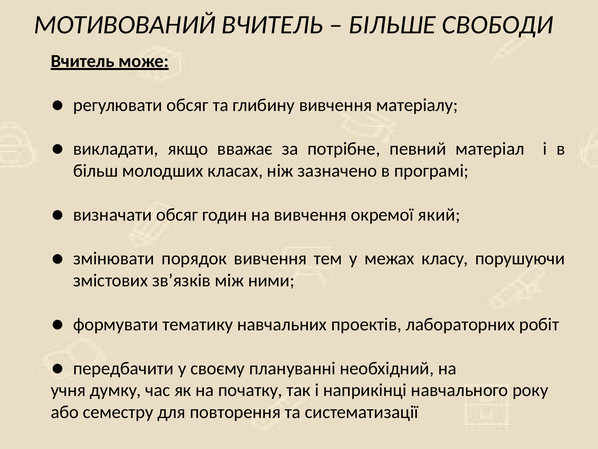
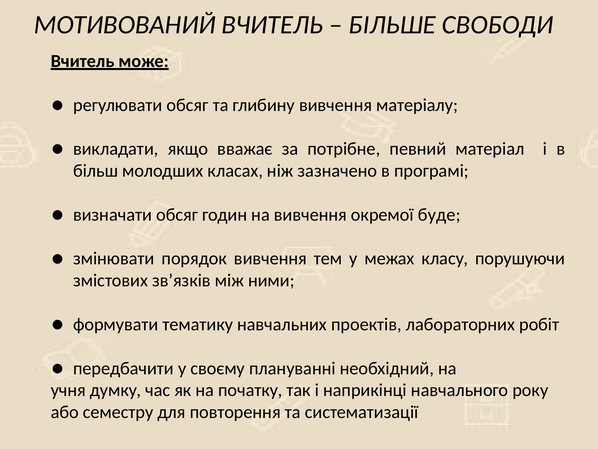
який: який -> буде (439, 215)
